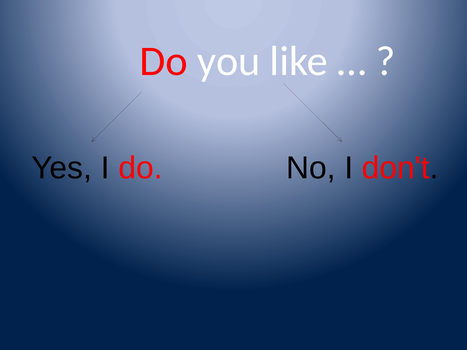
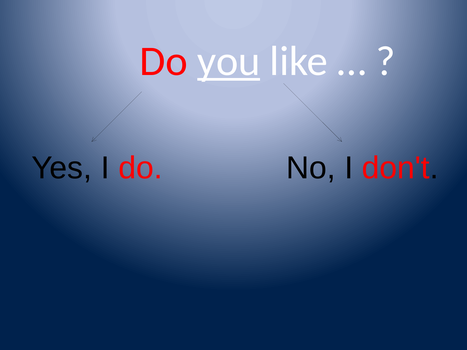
you underline: none -> present (229, 61)
